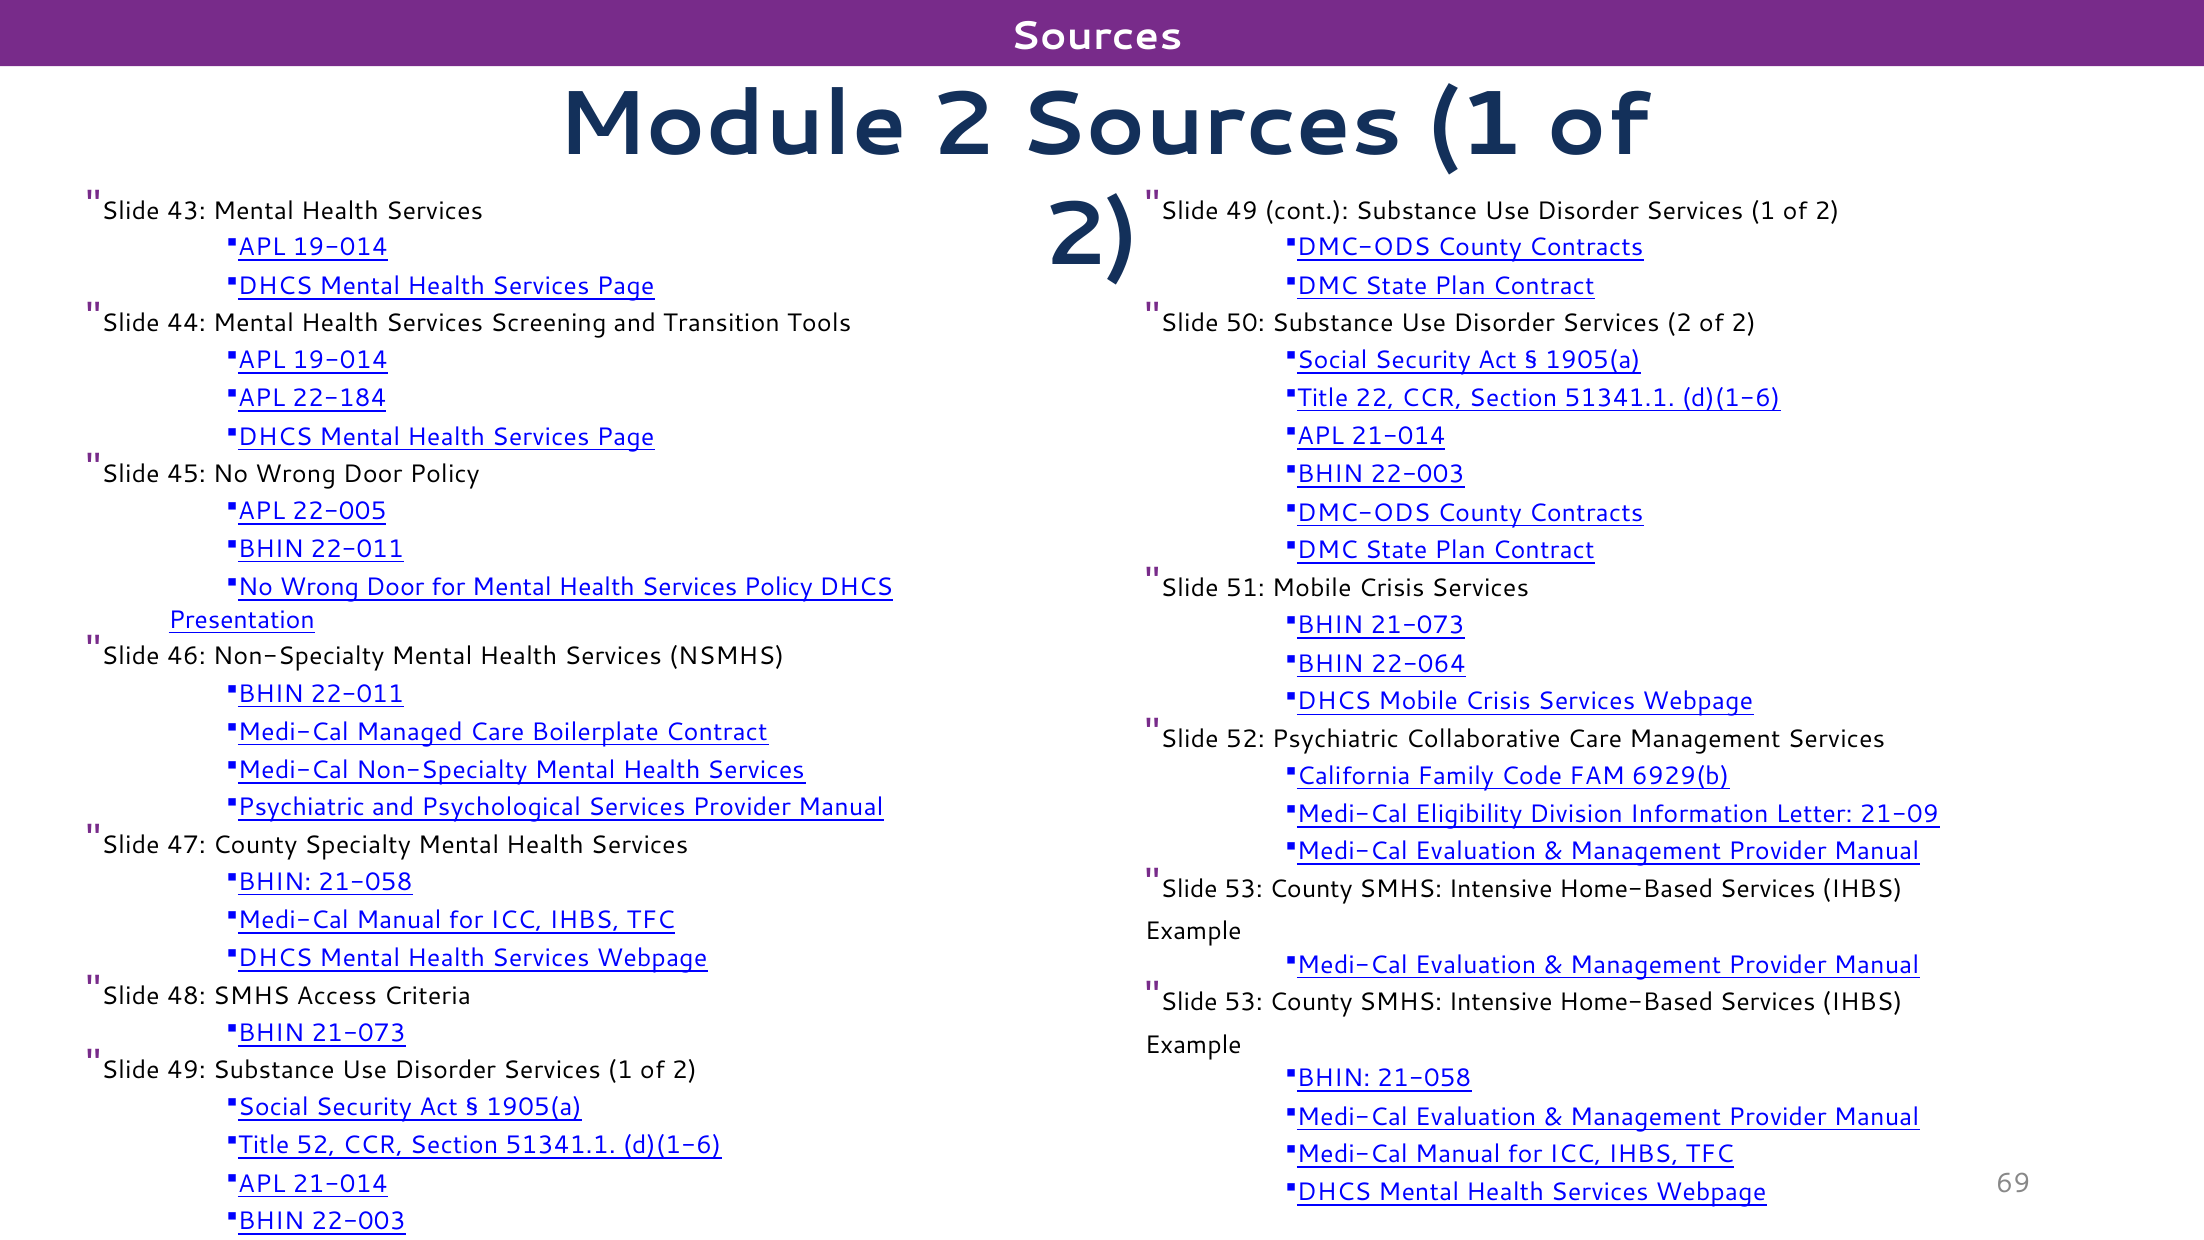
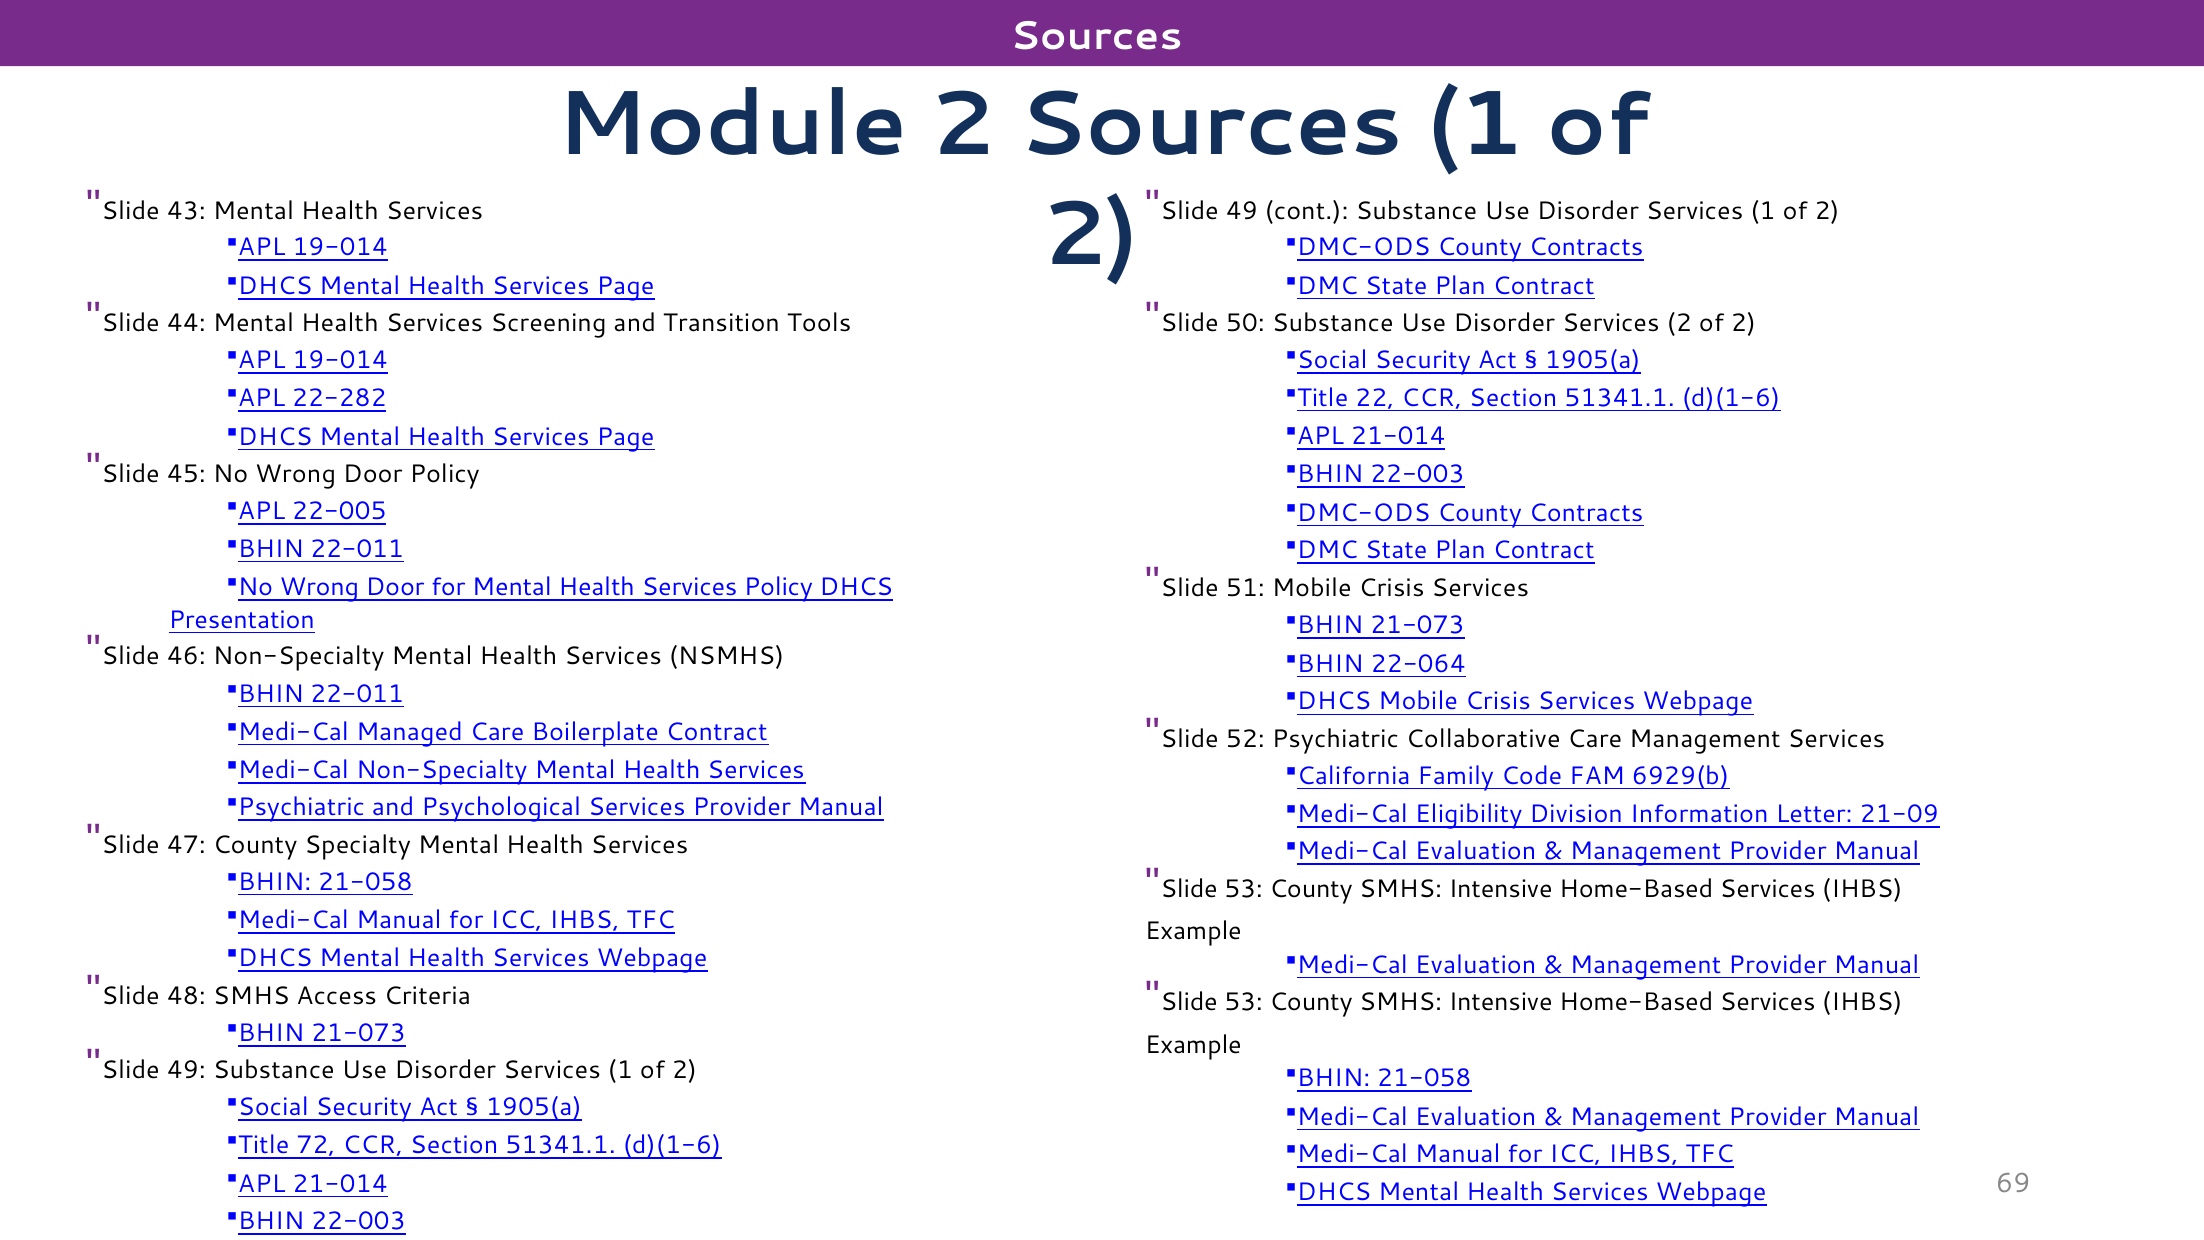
22-184: 22-184 -> 22-282 (339, 398)
52: 52 -> 72 (316, 1145)
